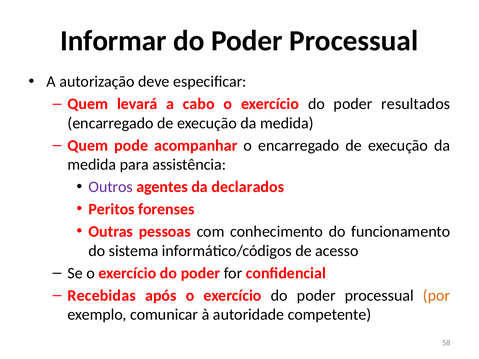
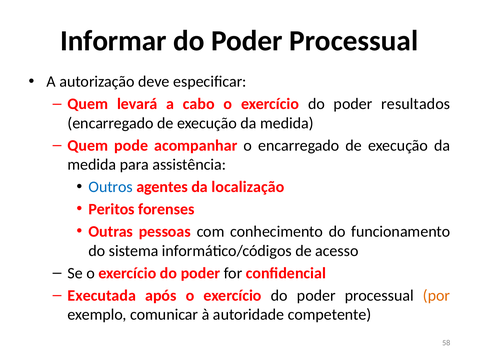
Outros colour: purple -> blue (111, 187)
declarados: declarados -> localização (248, 187)
Recebidas: Recebidas -> Executada (102, 296)
